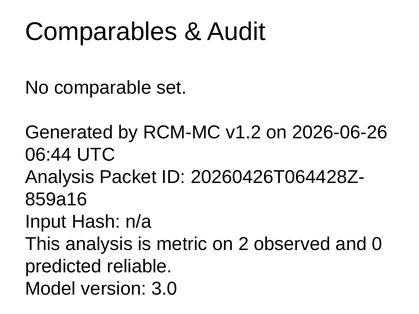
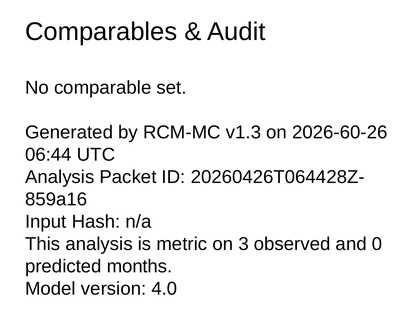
v1.2: v1.2 -> v1.3 (243, 133)
2026-06-26: 2026-06-26 -> 2026-60-26 (340, 133)
2: 2 -> 3 (244, 244)
reliable: reliable -> months (140, 267)
3.0: 3.0 -> 4.0 (164, 289)
